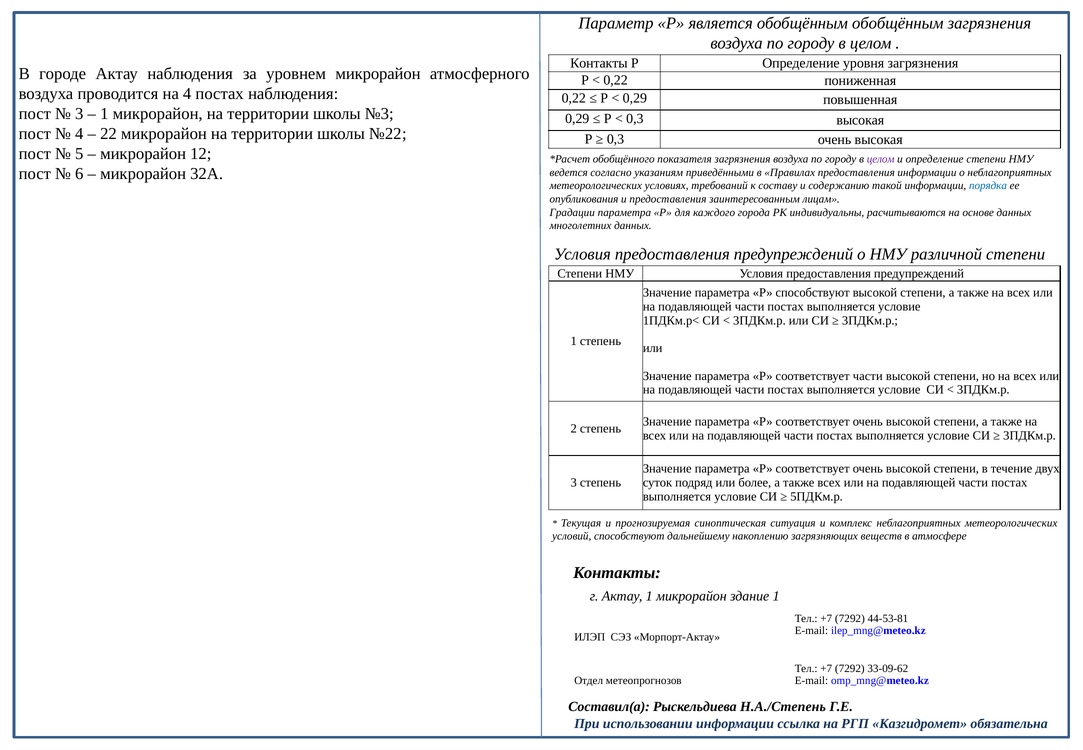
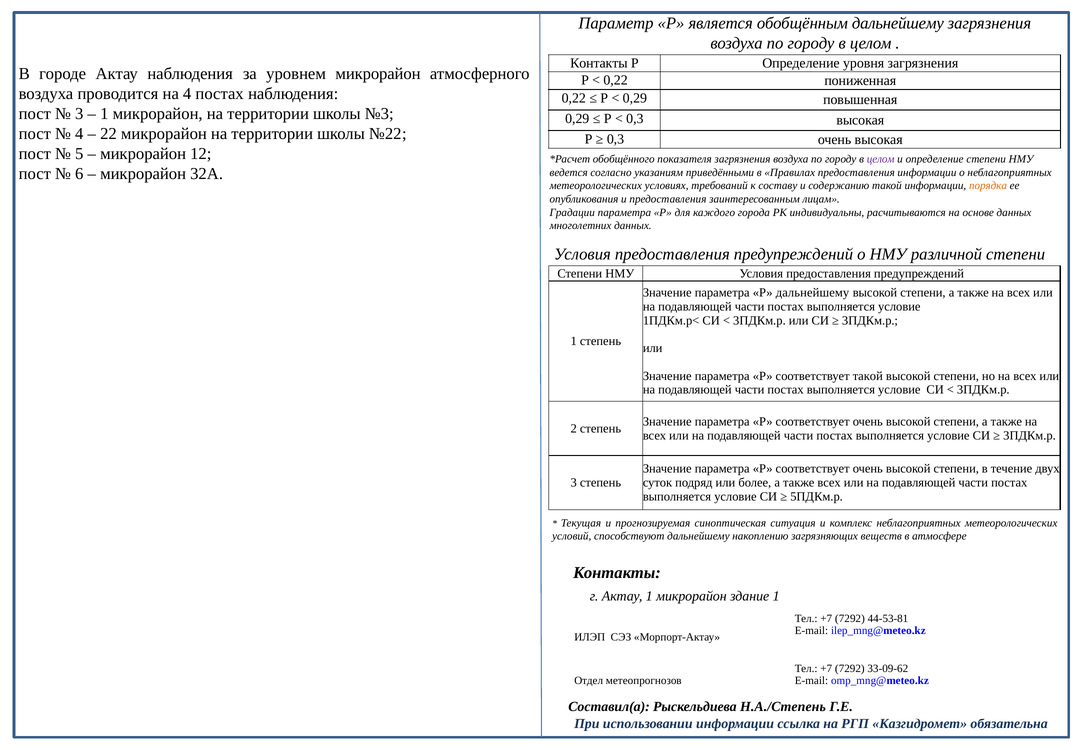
обобщённым обобщённым: обобщённым -> дальнейшему (898, 23)
порядка colour: blue -> orange (988, 186)
Р способствуют: способствуют -> дальнейшему (813, 293)
соответствует части: части -> такой (868, 376)
